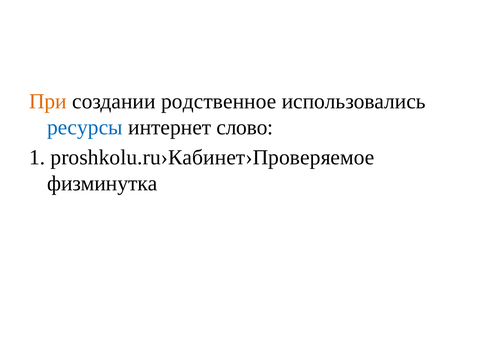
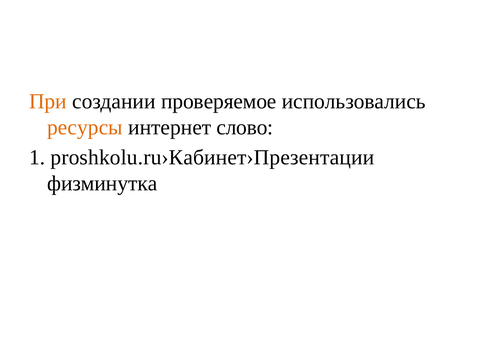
родственное: родственное -> проверяемое (219, 102)
ресурсы colour: blue -> orange (85, 127)
proshkolu.ru›Кабинет›Проверяемое: proshkolu.ru›Кабинет›Проверяемое -> proshkolu.ru›Кабинет›Презентации (212, 157)
